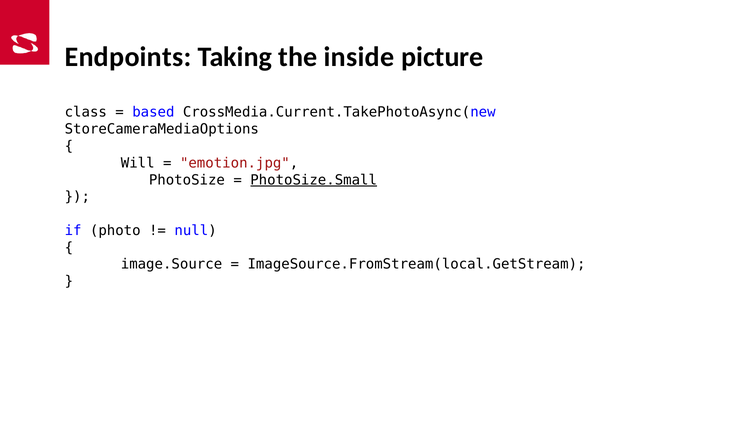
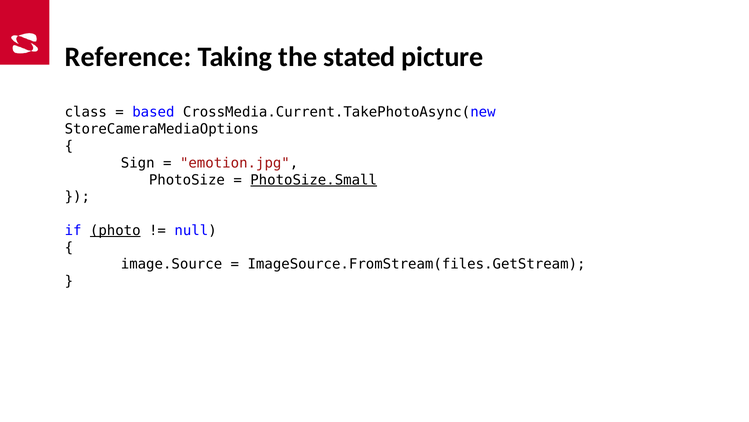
Endpoints: Endpoints -> Reference (128, 57)
inside: inside -> stated (359, 57)
Will: Will -> Sign (138, 163)
photo underline: none -> present (115, 230)
ImageSource.FromStream(local.GetStream: ImageSource.FromStream(local.GetStream -> ImageSource.FromStream(files.GetStream (417, 264)
